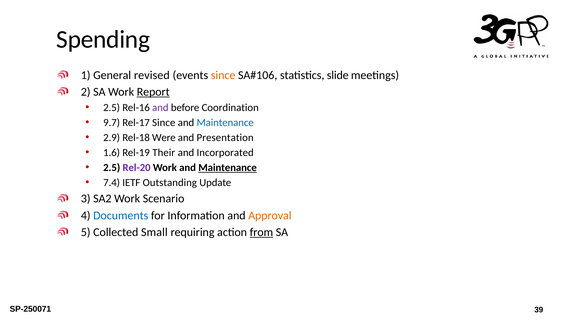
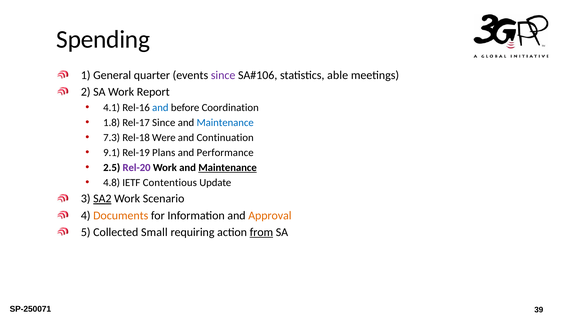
revised: revised -> quarter (152, 75)
since colour: orange -> purple (223, 75)
slide: slide -> able (338, 75)
Report underline: present -> none (153, 92)
2.5: 2.5 -> 4.1 (112, 108)
and colour: purple -> blue (160, 108)
9.7: 9.7 -> 1.8 (112, 123)
2.9: 2.9 -> 7.3 (112, 138)
Presentation: Presentation -> Continuation (225, 138)
1.6: 1.6 -> 9.1 (112, 153)
Their: Their -> Plans (164, 153)
Incorporated: Incorporated -> Performance (225, 153)
7.4: 7.4 -> 4.8 (112, 183)
Outstanding: Outstanding -> Contentious (170, 183)
SA2 underline: none -> present (102, 199)
Documents colour: blue -> orange (121, 215)
